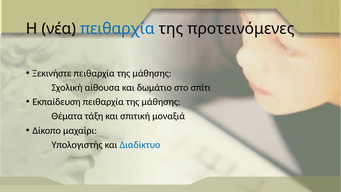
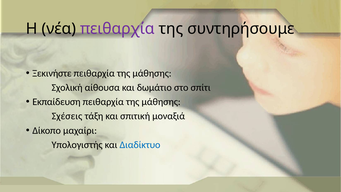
πειθαρχία colour: blue -> purple (117, 29)
προτεινόμενες: προτεινόμενες -> συντηρήσουμε (241, 29)
Θέματα: Θέματα -> Σχέσεις (67, 116)
